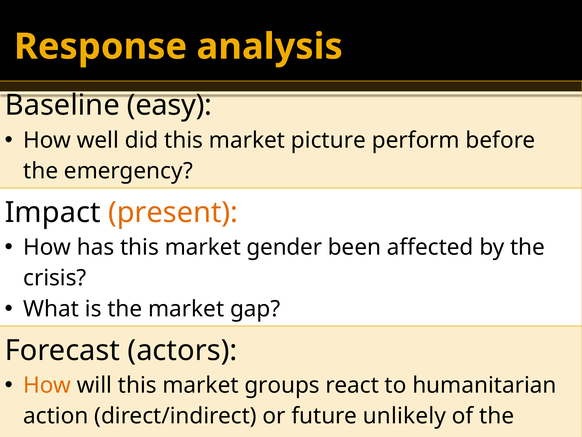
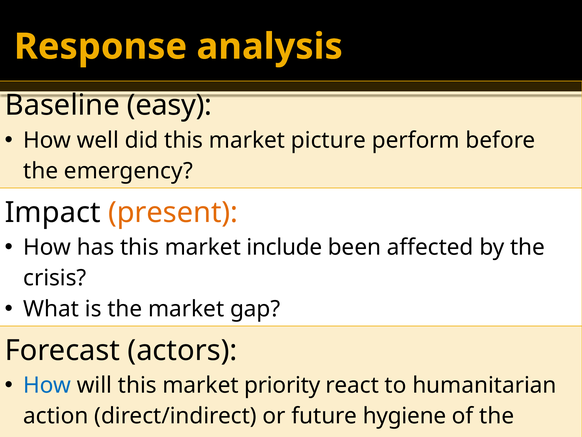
gender: gender -> include (284, 247)
How colour: orange -> blue (47, 385)
groups: groups -> priority (282, 385)
unlikely: unlikely -> hygiene (405, 416)
